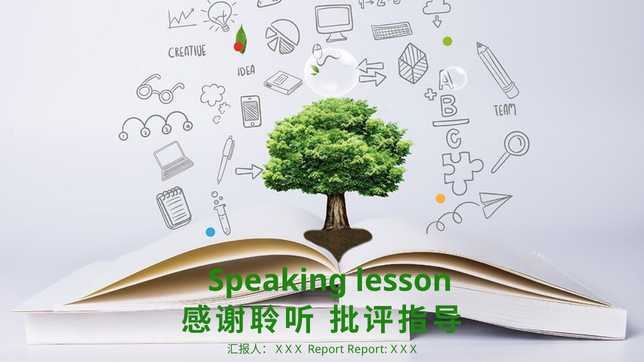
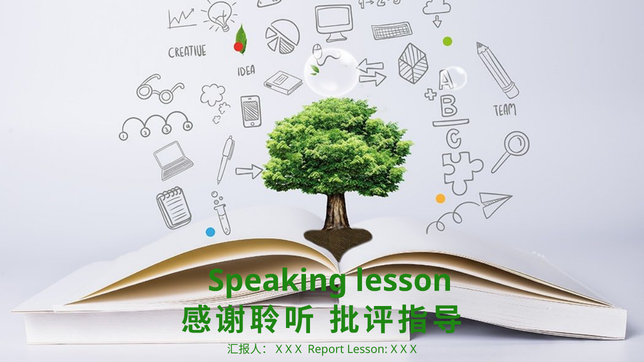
Report Report: Report -> Lesson (367, 350)
